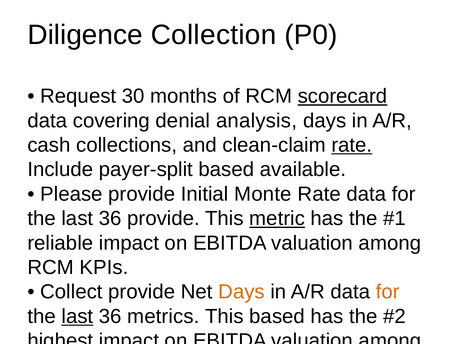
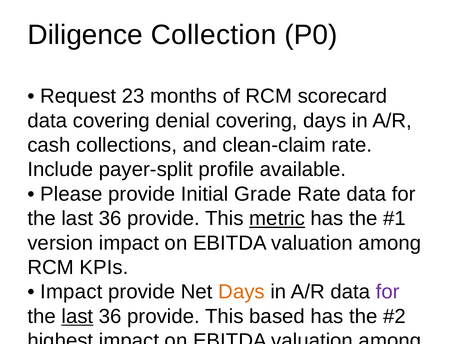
30: 30 -> 23 (133, 96)
scorecard underline: present -> none (342, 96)
denial analysis: analysis -> covering (257, 121)
rate underline: present -> none (352, 145)
payer-split based: based -> profile (226, 170)
Monte: Monte -> Grade (263, 194)
reliable: reliable -> version (60, 243)
Collect: Collect -> Impact (71, 292)
for colour: orange -> purple (388, 292)
metrics: metrics -> provide (164, 317)
